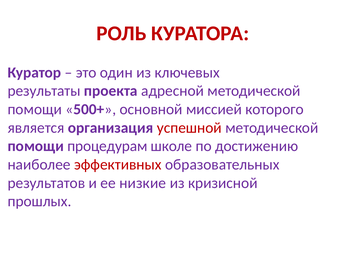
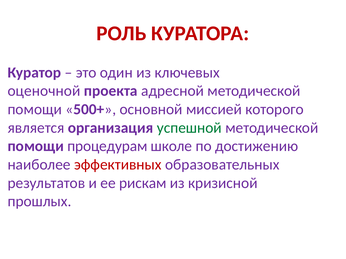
результаты: результаты -> оценочной (44, 91)
успешной colour: red -> green (189, 128)
низкие: низкие -> рискам (143, 183)
